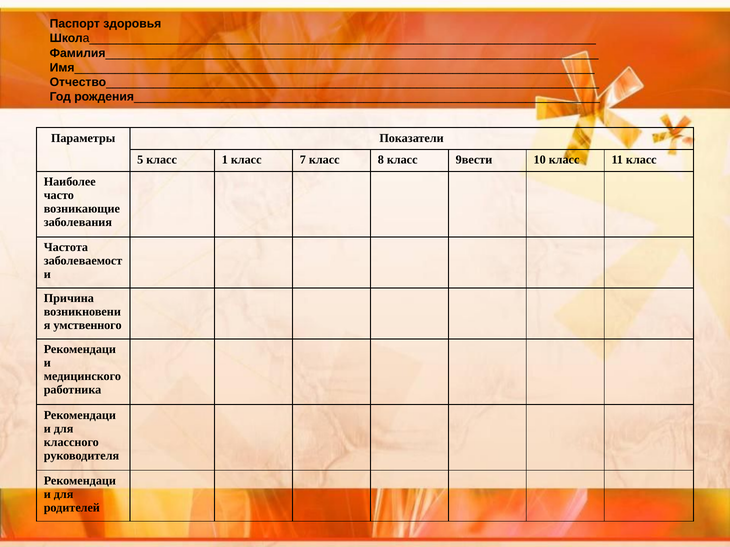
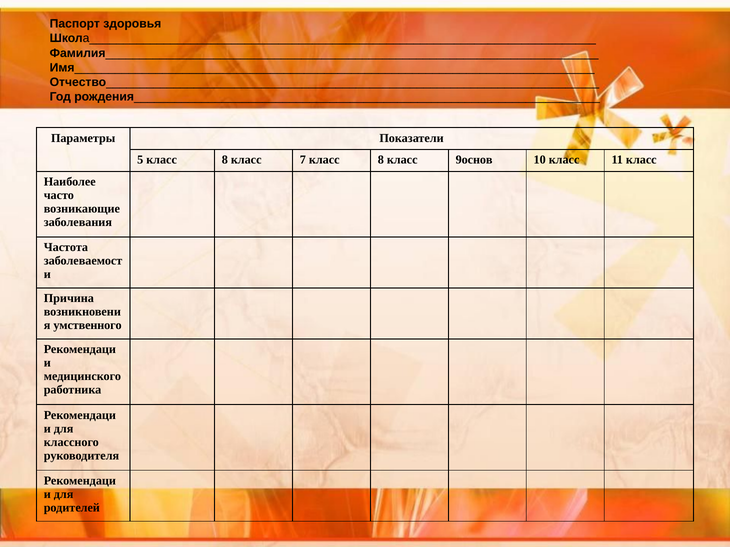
5 класс 1: 1 -> 8 (225, 160)
9вести: 9вести -> 9основ (474, 160)
